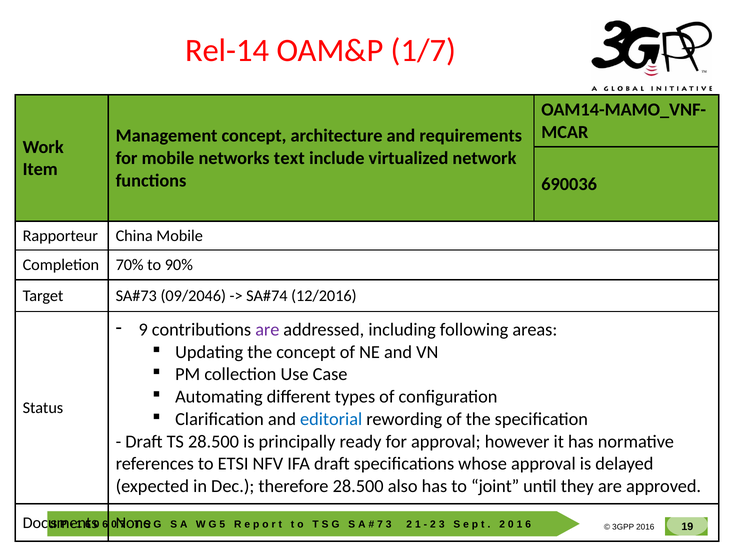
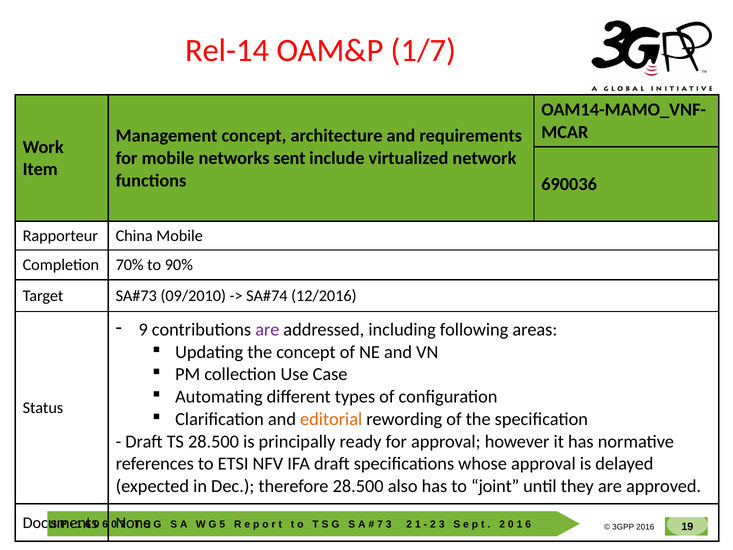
text: text -> sent (289, 158)
09/2046: 09/2046 -> 09/2010 (193, 296)
editorial colour: blue -> orange (331, 419)
